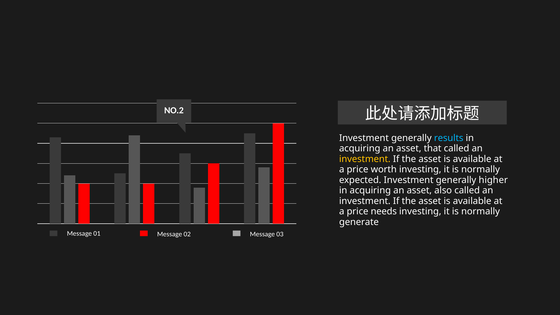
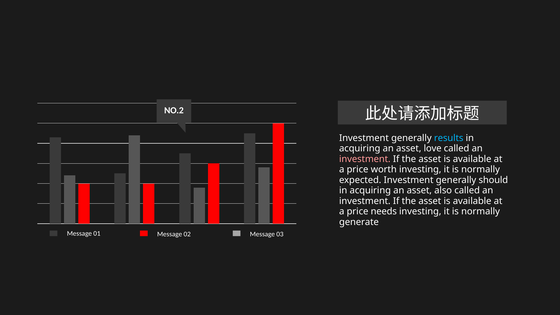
that: that -> love (433, 149)
investment colour: yellow -> pink (365, 159)
higher: higher -> should (493, 180)
